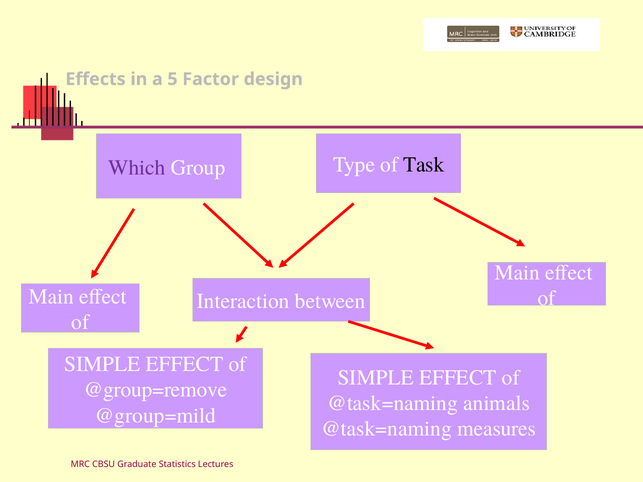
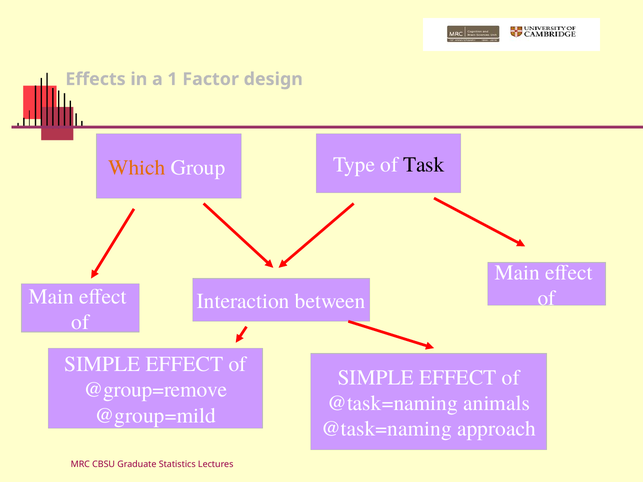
5: 5 -> 1 (172, 79)
Which colour: purple -> orange (137, 168)
measures: measures -> approach (497, 429)
